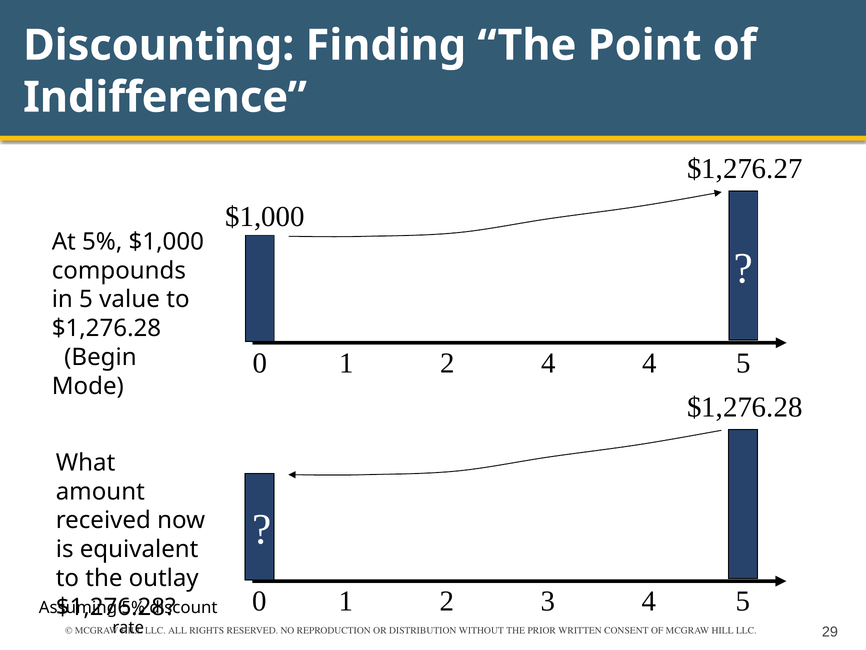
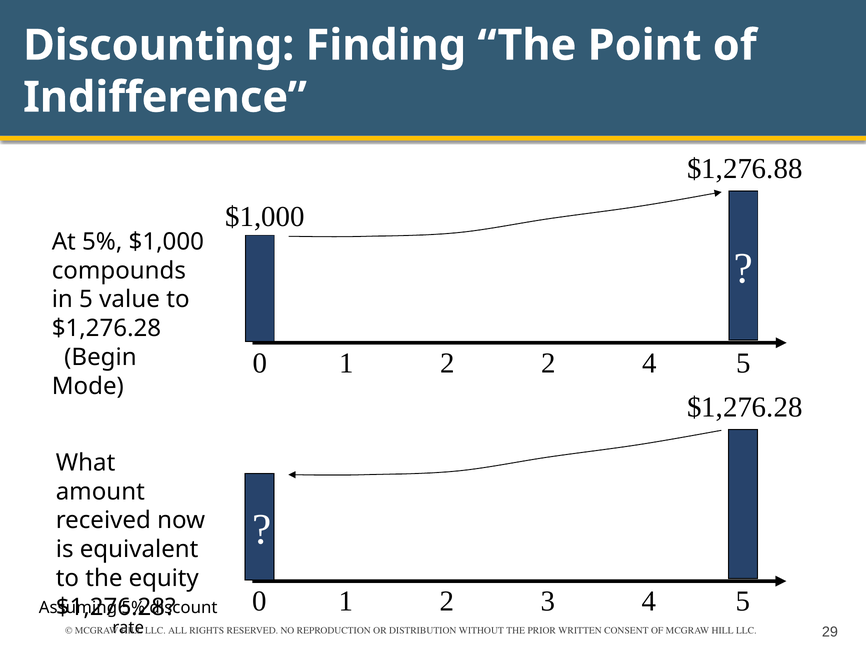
$1,276.27: $1,276.27 -> $1,276.88 (745, 169)
2 4: 4 -> 2 (548, 363)
outlay: outlay -> equity (164, 578)
